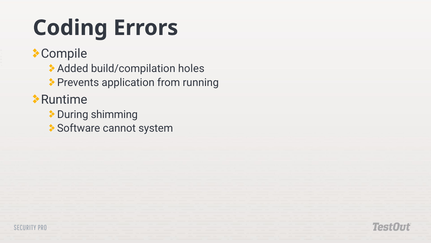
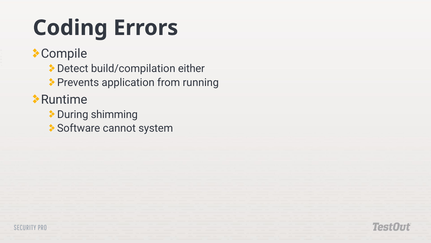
Added: Added -> Detect (73, 68)
holes: holes -> either (191, 68)
